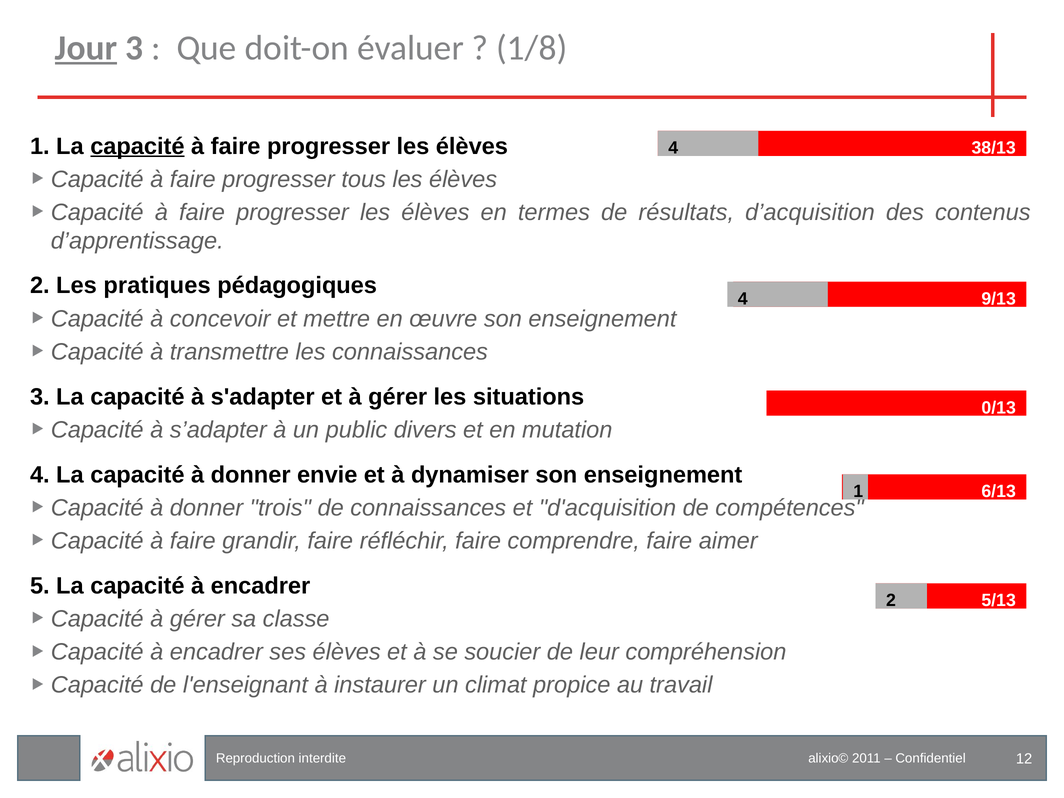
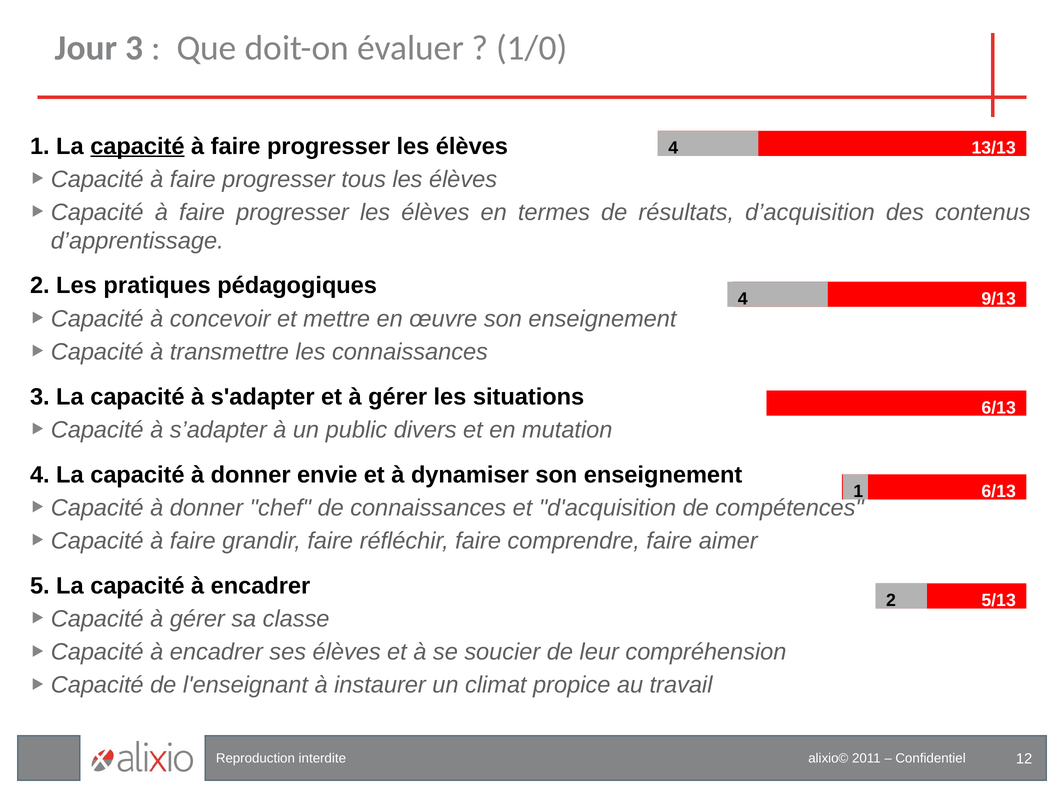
Jour underline: present -> none (86, 48)
1/8: 1/8 -> 1/0 (532, 48)
38/13: 38/13 -> 13/13 (994, 148)
0/13: 0/13 -> 6/13 (999, 408)
trois: trois -> chef (280, 508)
